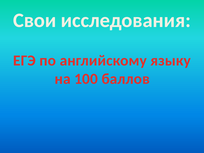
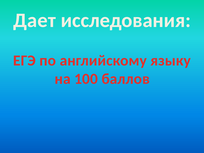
Свои: Свои -> Дает (35, 20)
